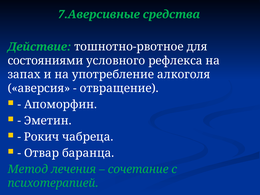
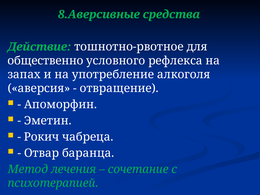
7.Аверсивные: 7.Аверсивные -> 8.Аверсивные (99, 14)
состояниями: состояниями -> общественно (45, 61)
